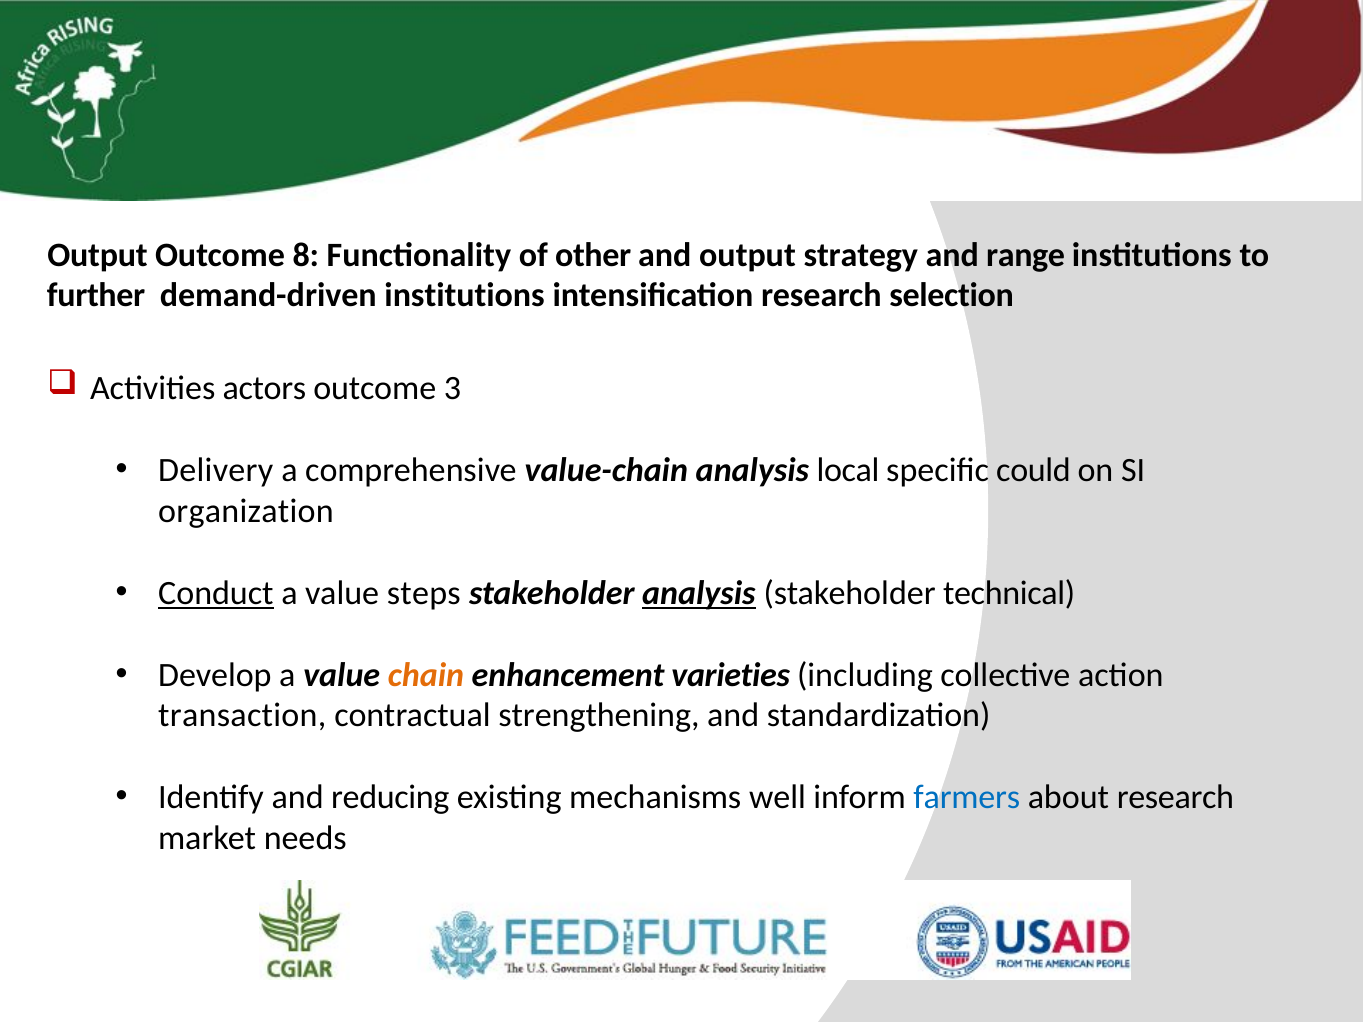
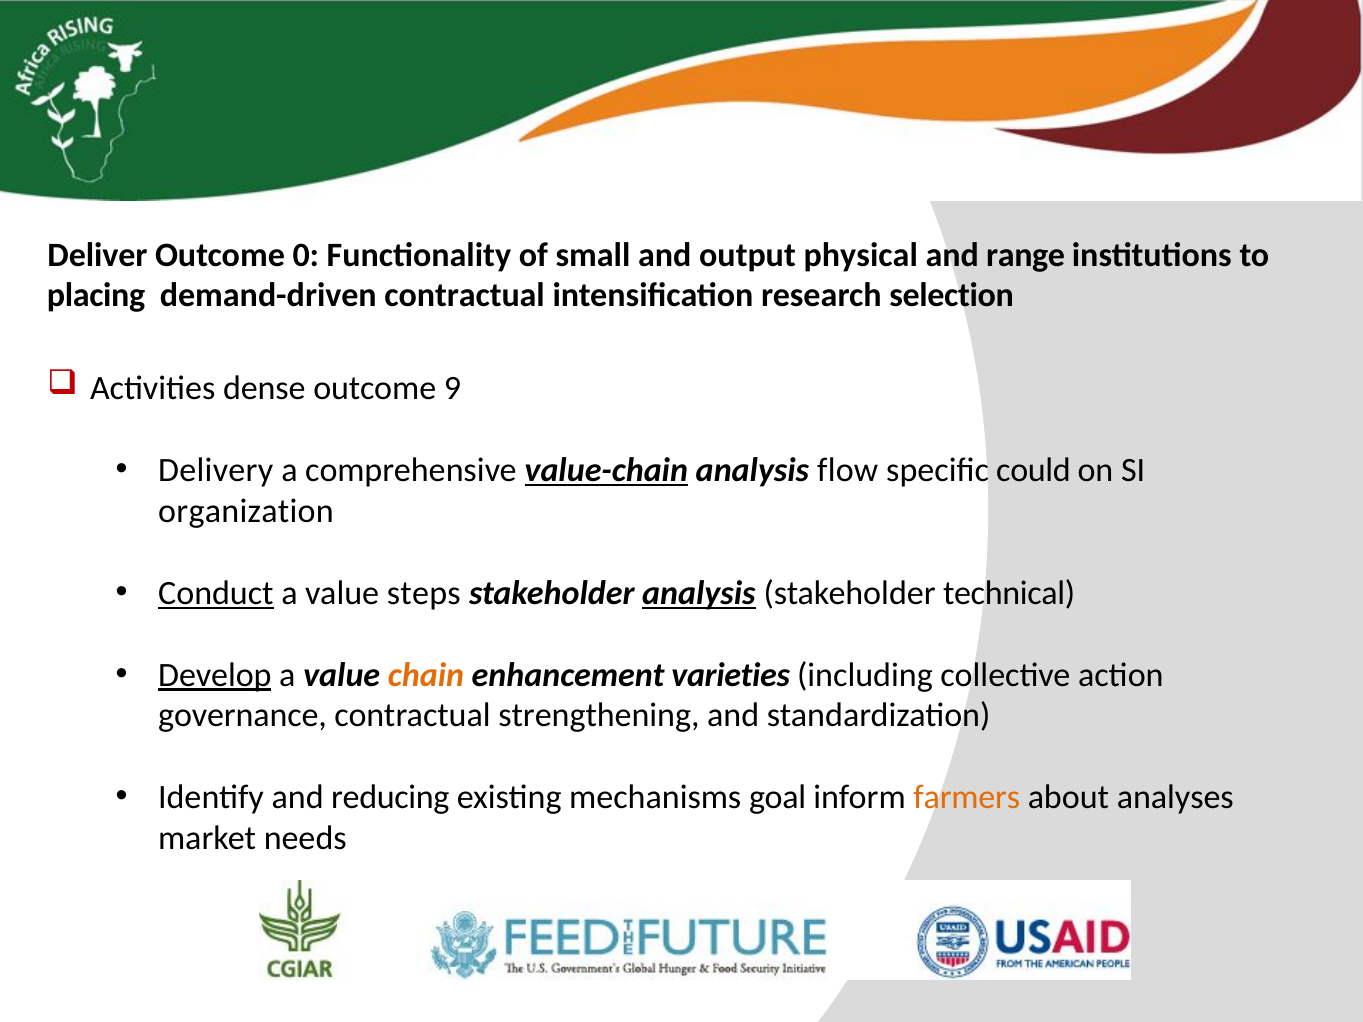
Output: Output -> Deliver (97, 255)
8: 8 -> 0 (306, 255)
other: other -> small (593, 255)
strategy: strategy -> physical (861, 255)
further: further -> placing (96, 296)
demand-driven institutions: institutions -> contractual (465, 296)
actors: actors -> dense (264, 389)
3: 3 -> 9 (452, 389)
value-chain underline: none -> present (606, 471)
local: local -> flow (848, 471)
Develop underline: none -> present (215, 675)
transaction: transaction -> governance (243, 716)
well: well -> goal (778, 798)
farmers colour: blue -> orange (967, 798)
about research: research -> analyses (1175, 798)
